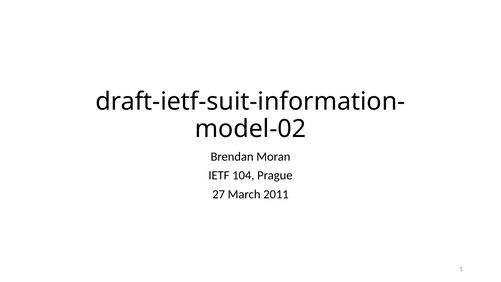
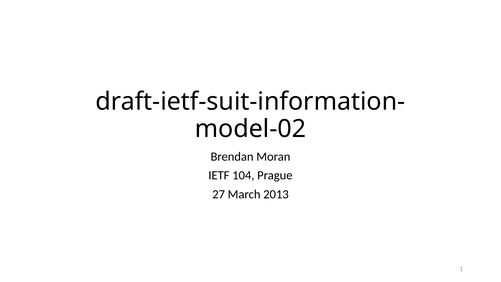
2011: 2011 -> 2013 (276, 194)
